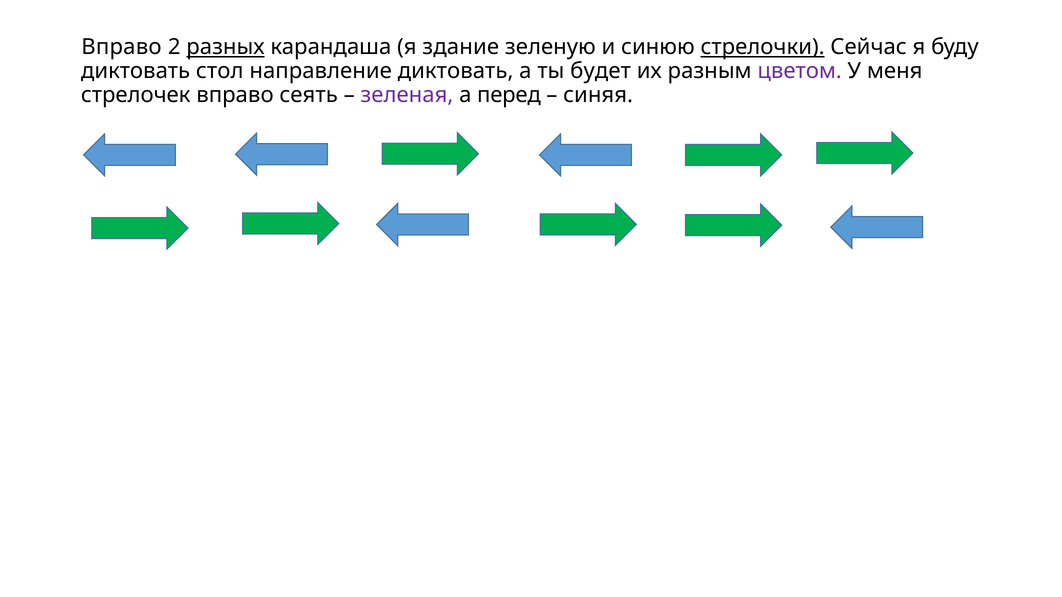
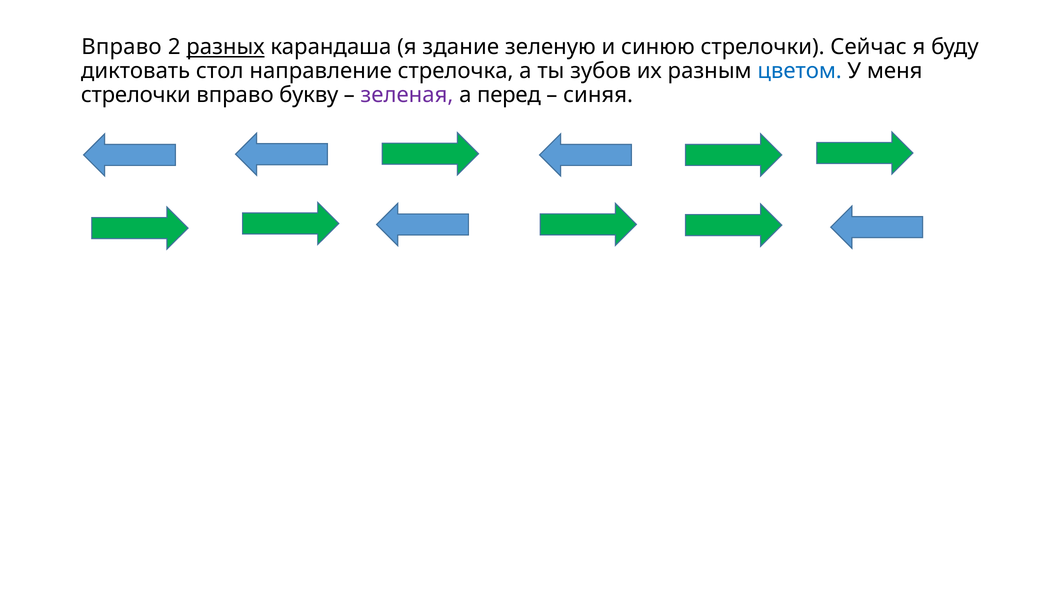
стрелочки underline: present -> none (763, 47)
направление диктовать: диктовать -> стрелочка (456, 71)
будет: будет -> зубов (601, 71)
цветом colour: purple -> blue (800, 71)
стрелочек: стрелочек -> стрелочки (136, 95)
сеять: сеять -> букву (309, 95)
